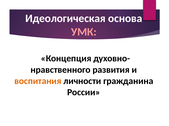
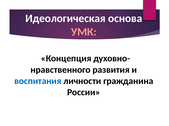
воспитания colour: orange -> blue (38, 81)
